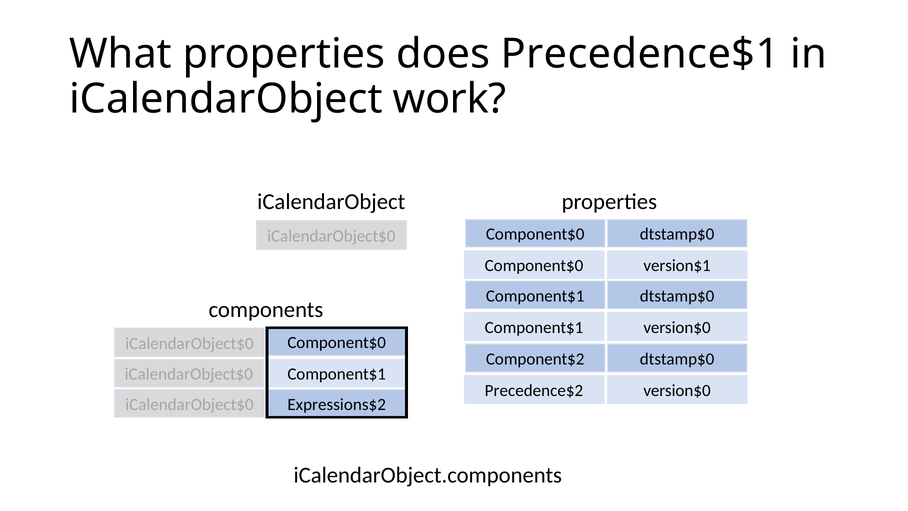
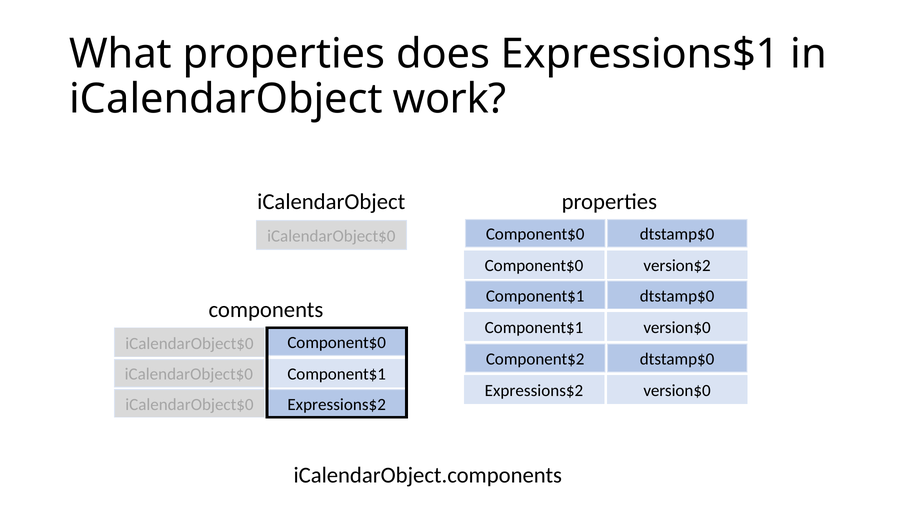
Precedence$1: Precedence$1 -> Expressions$1 (640, 54)
version$1: version$1 -> version$2 (677, 266)
Precedence$2: Precedence$2 -> Expressions$2 (534, 391)
